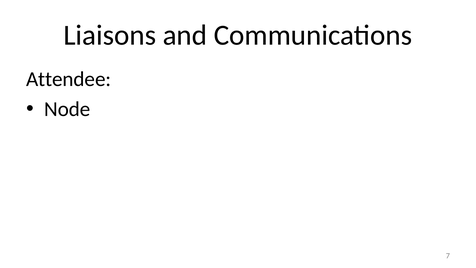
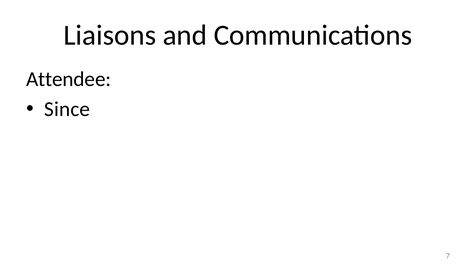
Node: Node -> Since (67, 109)
